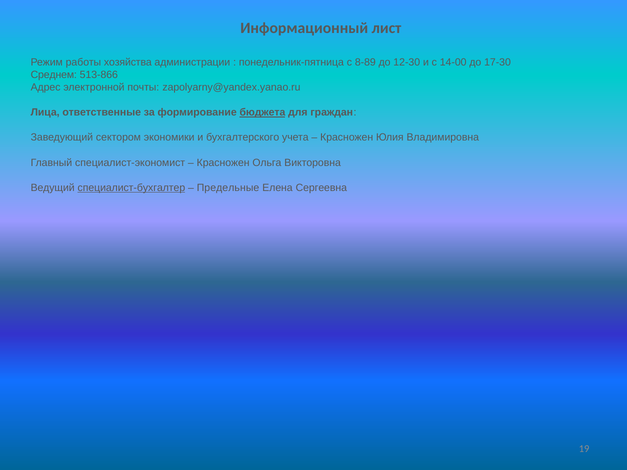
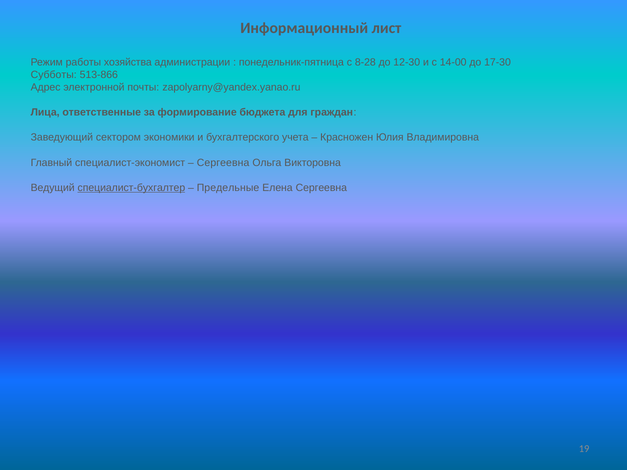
8-89: 8-89 -> 8-28 (365, 62)
Среднем: Среднем -> Субботы (54, 75)
бюджета underline: present -> none (262, 113)
Красножен: Красножен -> Сергеевна (223, 163)
